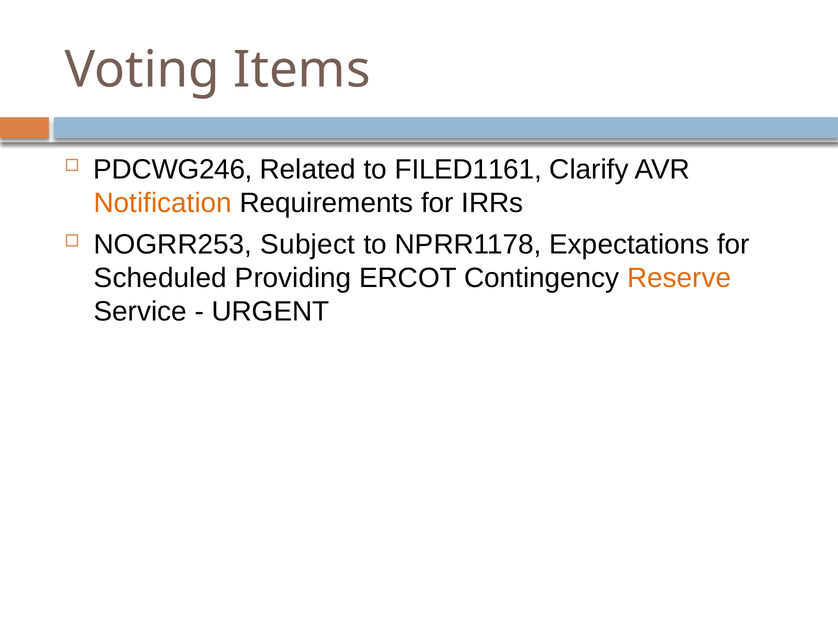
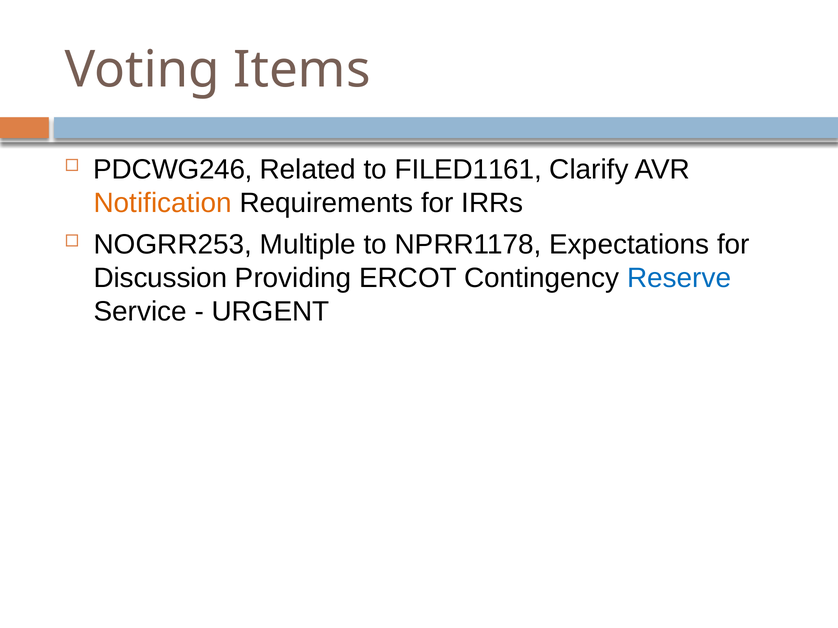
Subject: Subject -> Multiple (308, 245)
Scheduled: Scheduled -> Discussion (161, 278)
Reserve colour: orange -> blue (679, 278)
